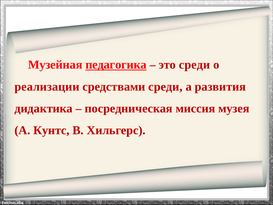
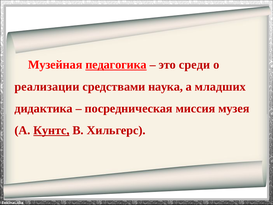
средствами среди: среди -> наука (166, 87)
развития: развития -> младших (220, 87)
Кунтс underline: none -> present (51, 130)
